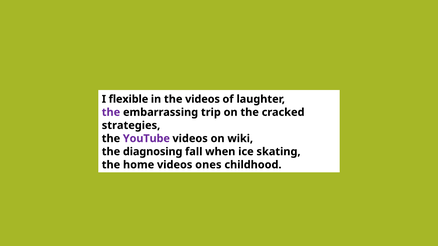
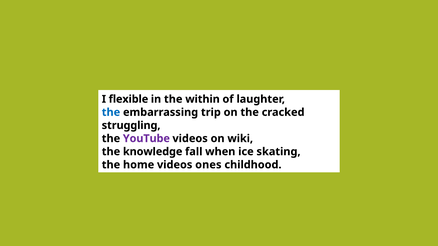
the videos: videos -> within (203, 99)
the colour: purple -> blue (111, 112)
strategies: strategies -> struggling (131, 126)
diagnosing: diagnosing -> knowledge (153, 152)
